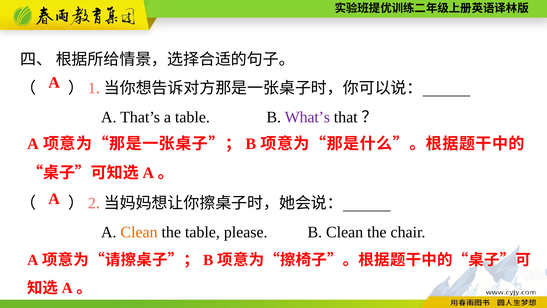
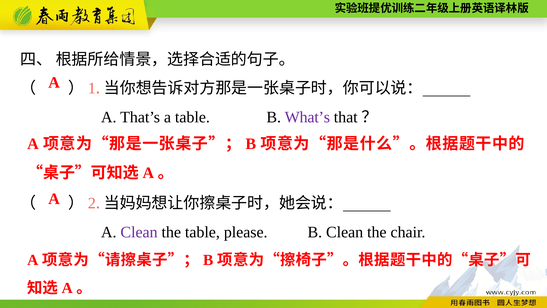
Clean colour: orange -> purple (139, 232)
